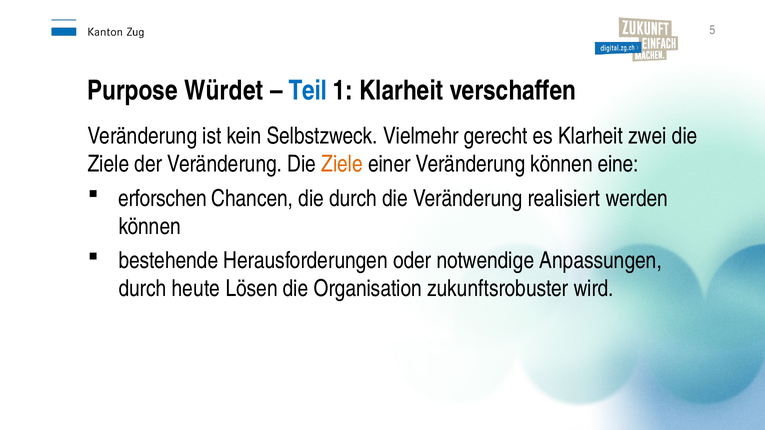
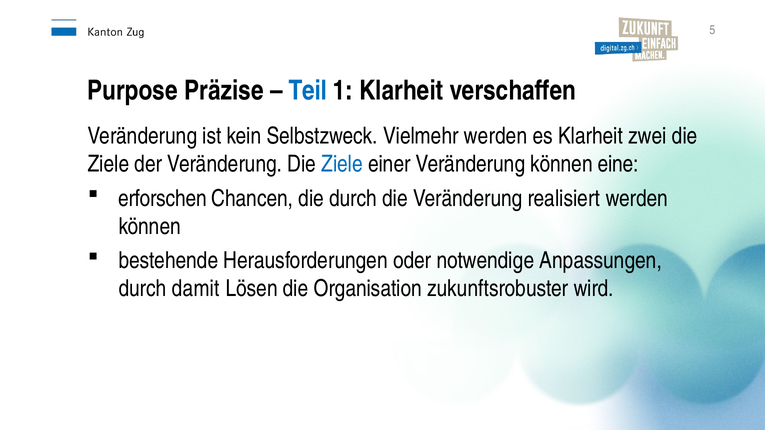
Würdet: Würdet -> Präzise (224, 91)
Vielmehr gerecht: gerecht -> werden (496, 136)
Ziele colour: orange -> blue (342, 164)
heute: heute -> damit (196, 289)
